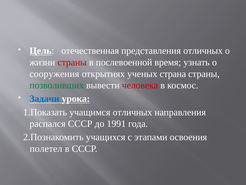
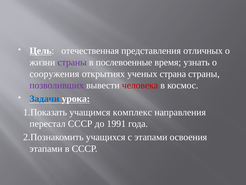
страны colour: red -> purple (72, 62)
послевоенной: послевоенной -> послевоенные (124, 62)
позволивших colour: green -> purple (57, 85)
учащимся отличных: отличных -> комплекс (132, 112)
распался: распался -> перестал (48, 123)
полетел: полетел -> этапами (46, 148)
